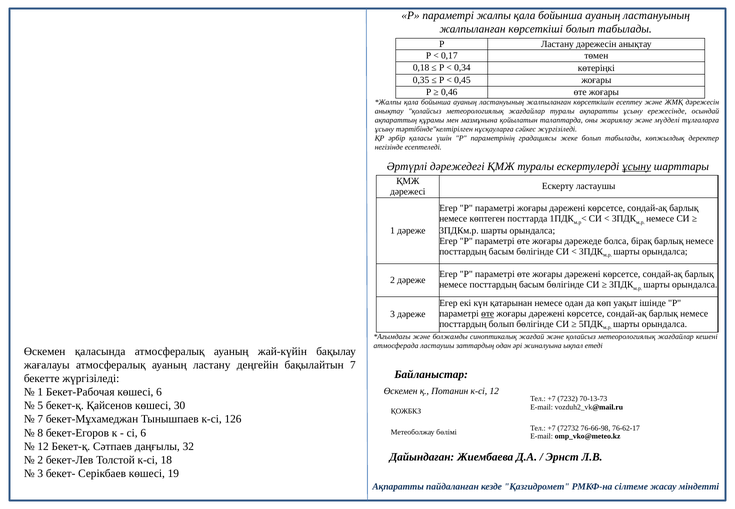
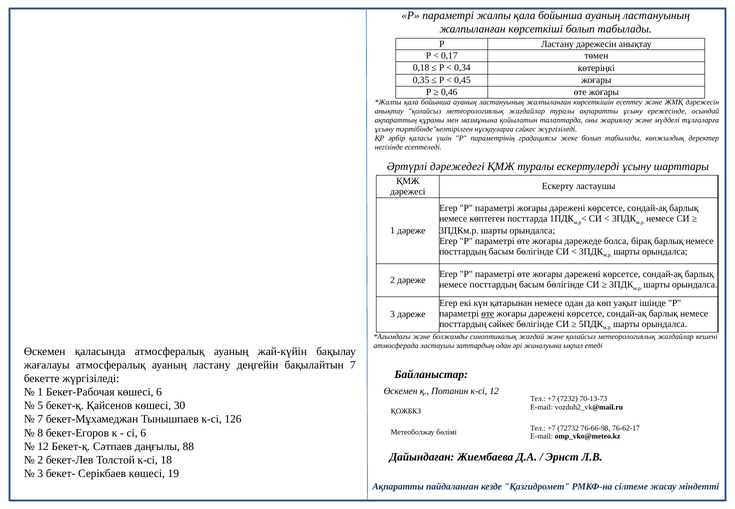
ұсыну underline: present -> none (637, 166)
посттардың болып: болып -> сәйкес (501, 324)
32: 32 -> 88 (188, 446)
